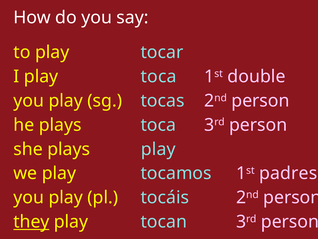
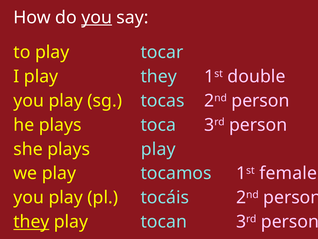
you underline: none -> present (97, 17)
play toca: toca -> they (159, 76)
padres: padres -> female (288, 173)
